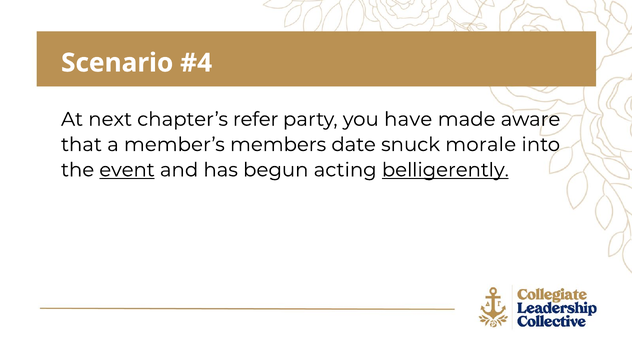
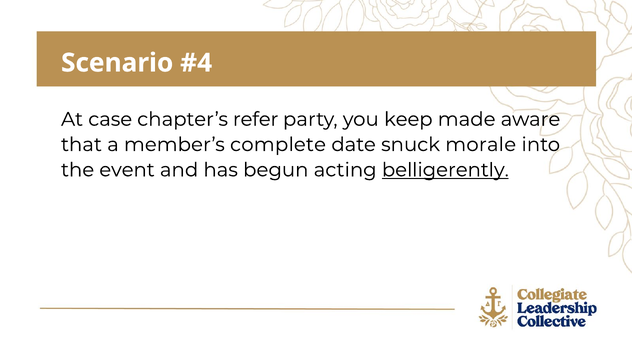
next: next -> case (110, 119)
have: have -> keep (408, 119)
members: members -> complete (278, 145)
event underline: present -> none (127, 170)
